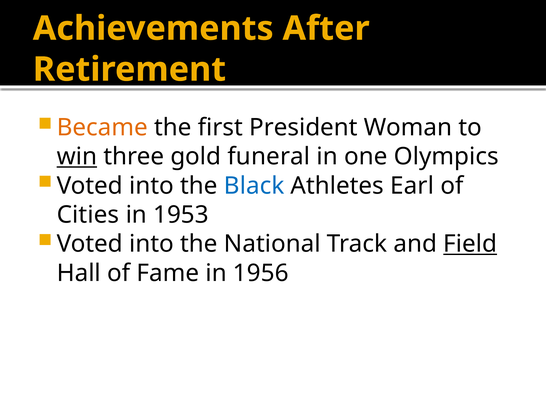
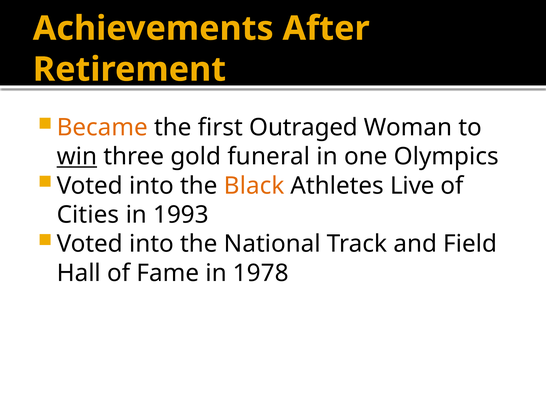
President: President -> Outraged (304, 128)
Black colour: blue -> orange (254, 186)
Earl: Earl -> Live (412, 186)
1953: 1953 -> 1993 (181, 215)
Field underline: present -> none (470, 244)
1956: 1956 -> 1978 (261, 273)
